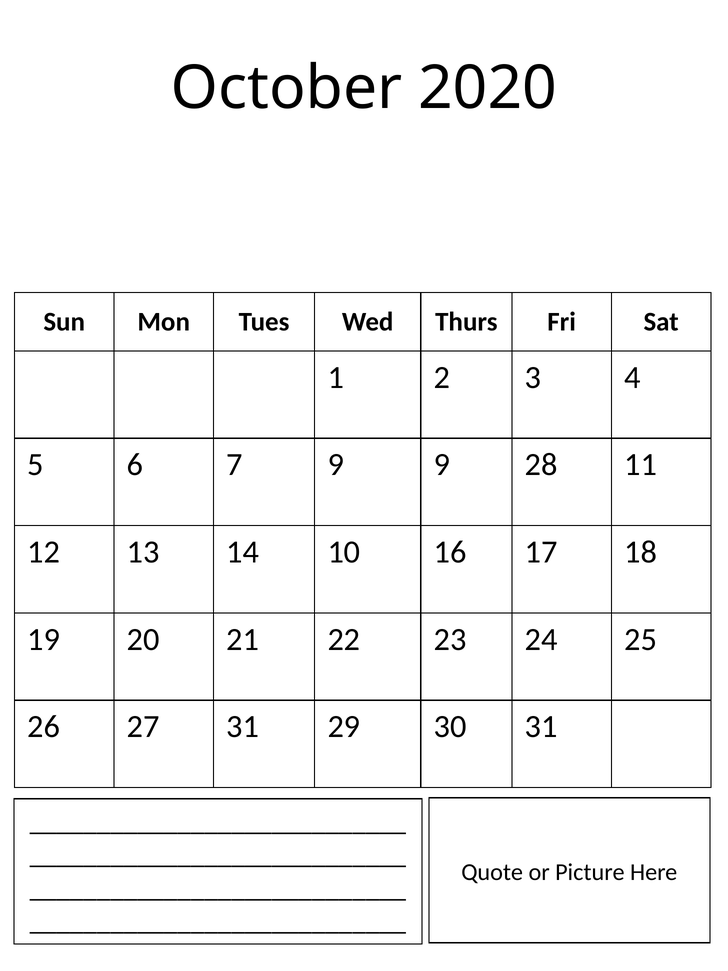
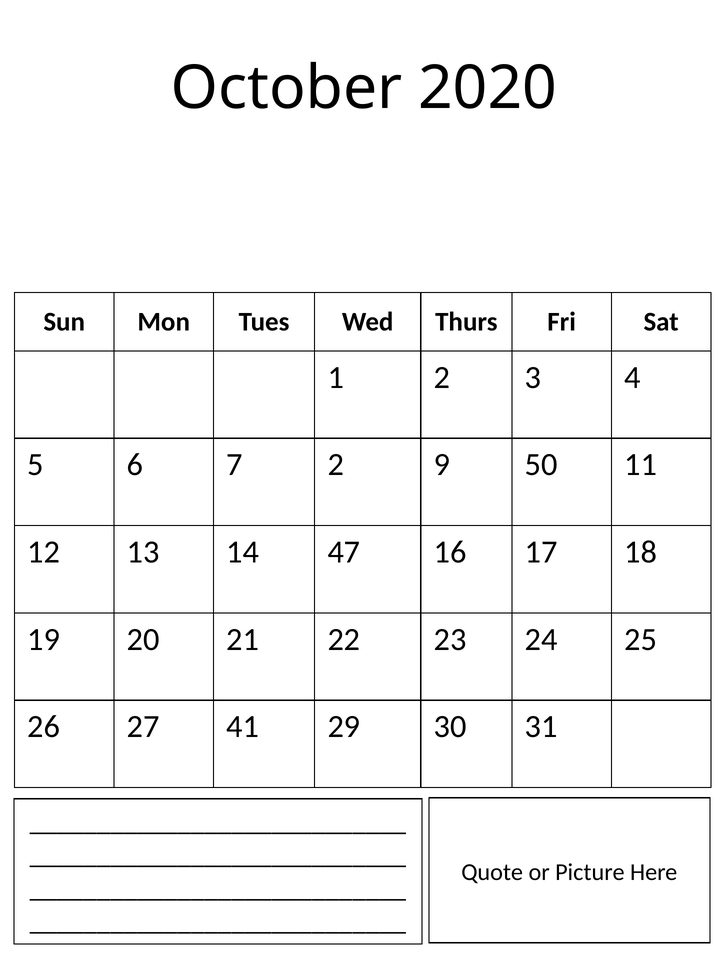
7 9: 9 -> 2 (336, 465)
28: 28 -> 50 (541, 465)
10: 10 -> 47 (344, 552)
27 31: 31 -> 41 (243, 726)
